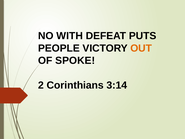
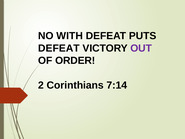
PEOPLE: PEOPLE -> DEFEAT (59, 48)
OUT colour: orange -> purple (141, 48)
SPOKE: SPOKE -> ORDER (75, 60)
3:14: 3:14 -> 7:14 (117, 85)
